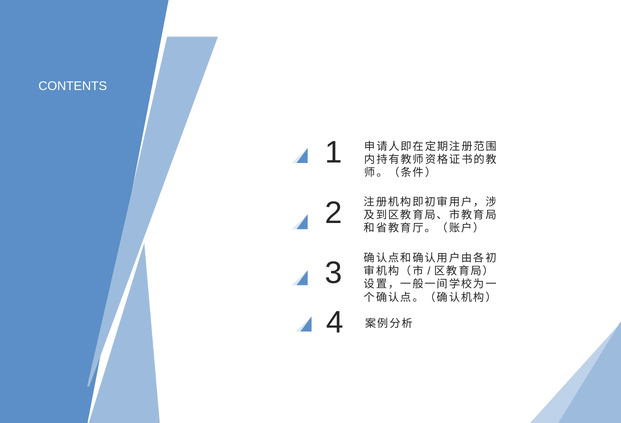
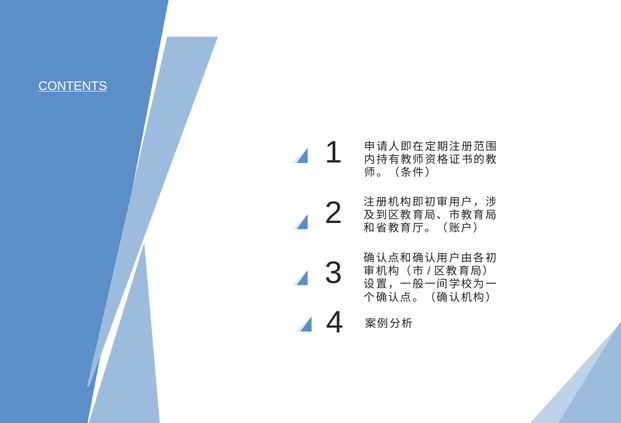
CONTENTS underline: none -> present (73, 86)
